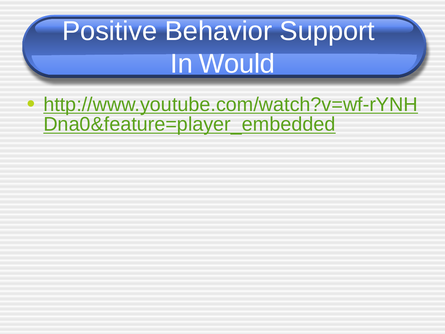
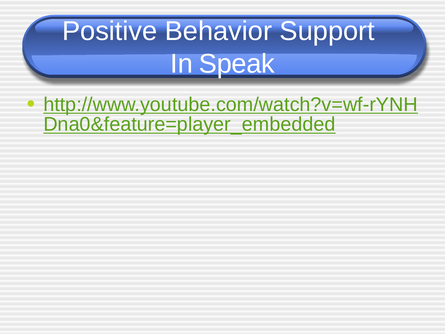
Would: Would -> Speak (237, 64)
